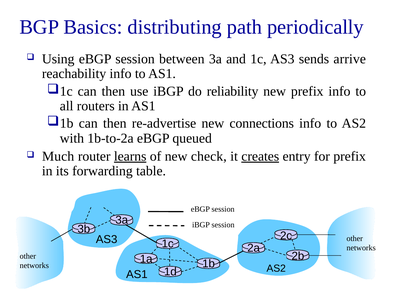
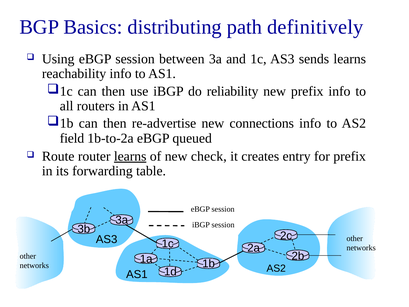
periodically: periodically -> definitively (315, 27)
sends arrive: arrive -> learns (350, 59)
with: with -> field (72, 138)
Much: Much -> Route (58, 156)
creates underline: present -> none (260, 156)
